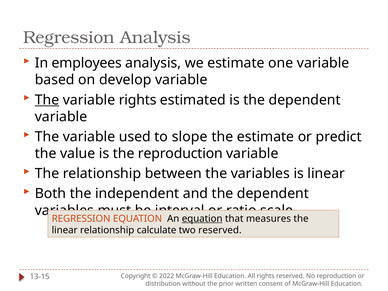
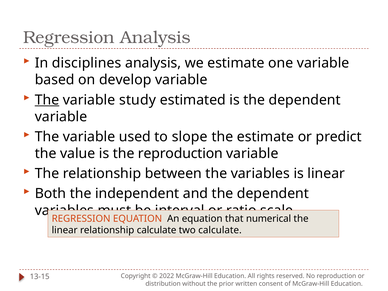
employees: employees -> disciplines (87, 63)
variable rights: rights -> study (138, 100)
equation underline: present -> none (202, 219)
measures: measures -> numerical (269, 219)
two reserved: reserved -> calculate (220, 230)
